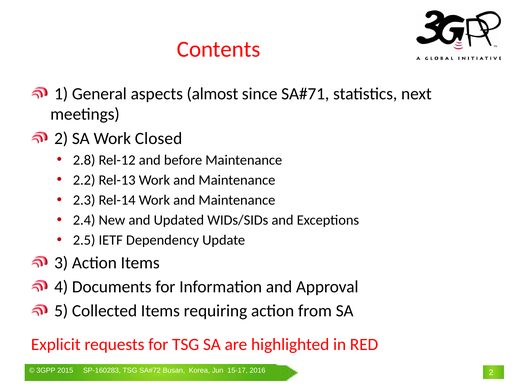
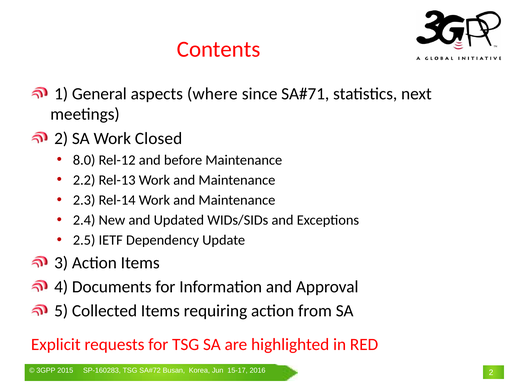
almost: almost -> where (212, 94)
2.8: 2.8 -> 8.0 (84, 160)
